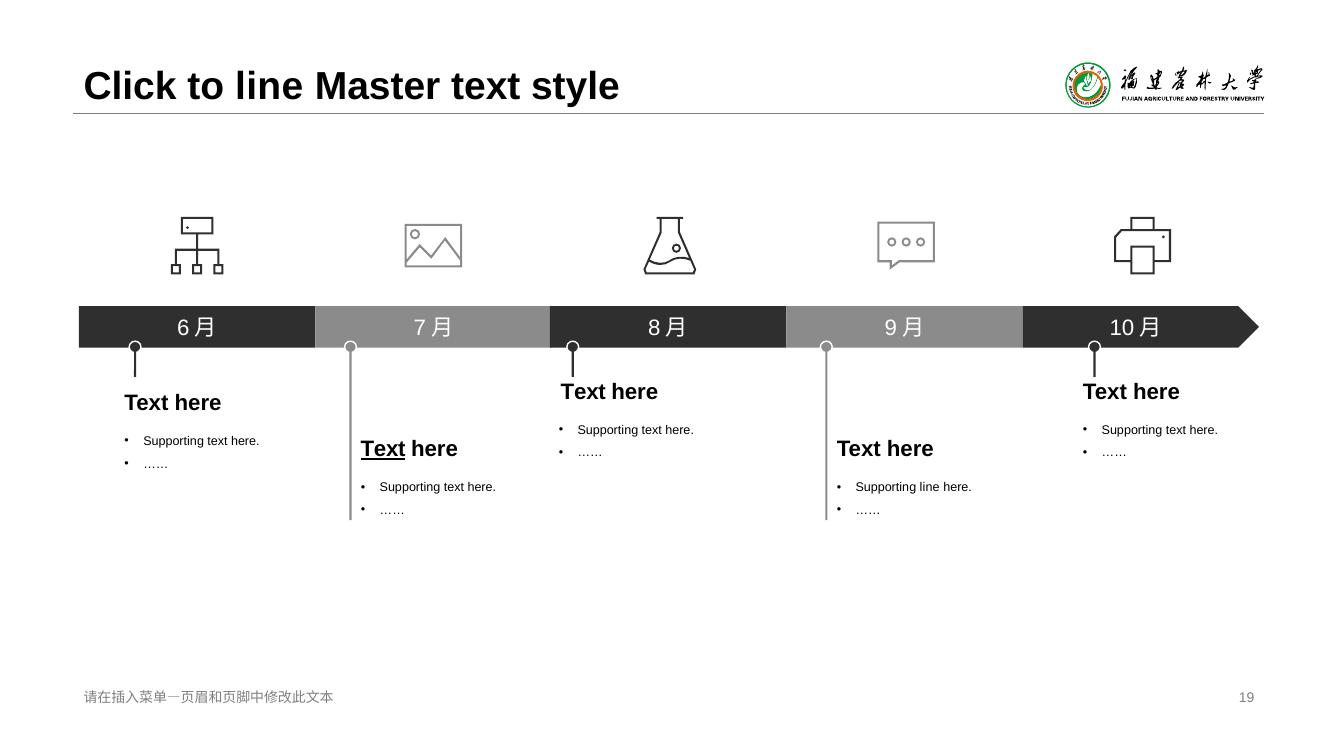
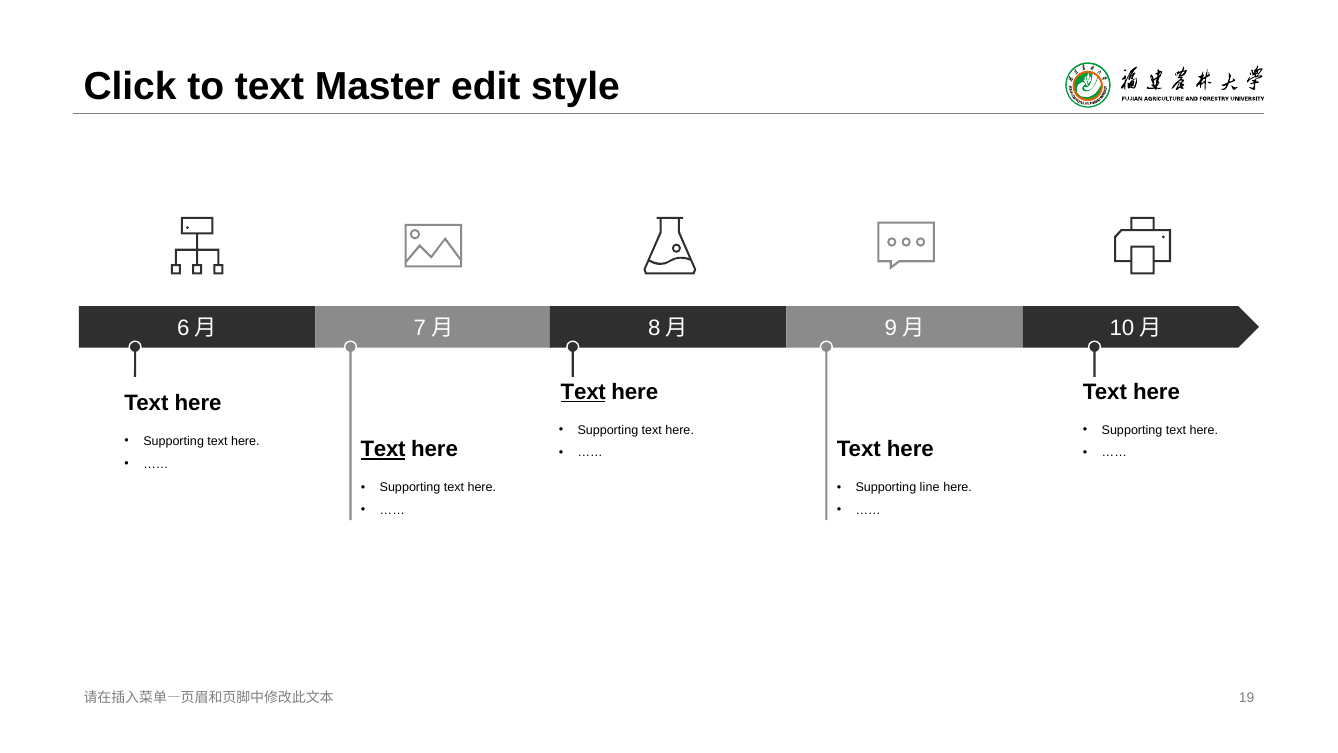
to line: line -> text (269, 87)
Master text: text -> edit (486, 87)
Text underline: none -> present (583, 392)
